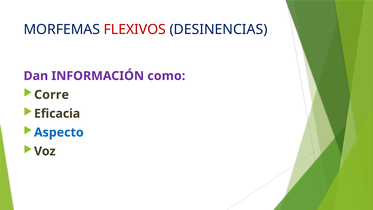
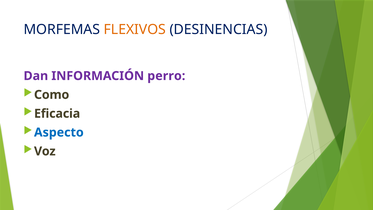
FLEXIVOS colour: red -> orange (135, 29)
como: como -> perro (166, 76)
Corre: Corre -> Como (52, 95)
